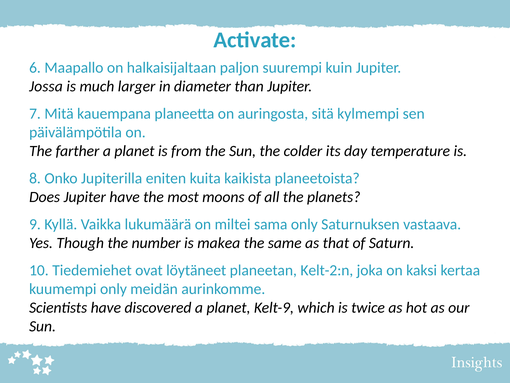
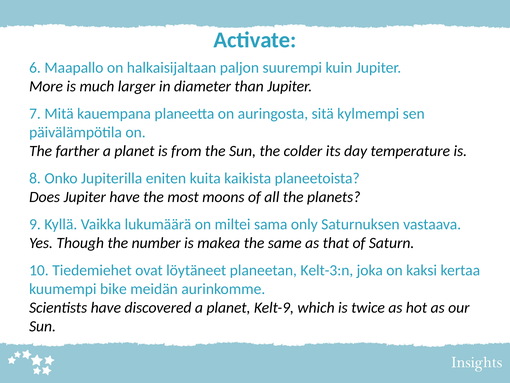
Jossa: Jossa -> More (46, 86)
Kelt-2:n: Kelt-2:n -> Kelt-3:n (327, 270)
kuumempi only: only -> bike (113, 289)
